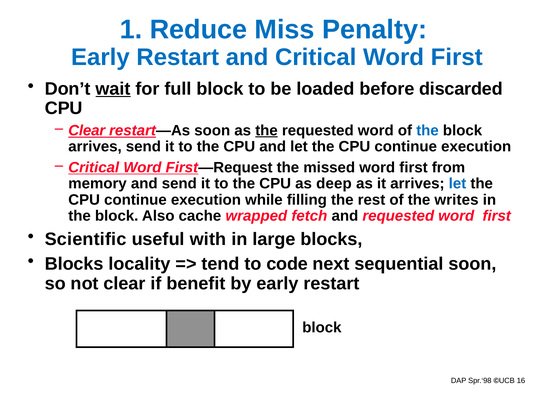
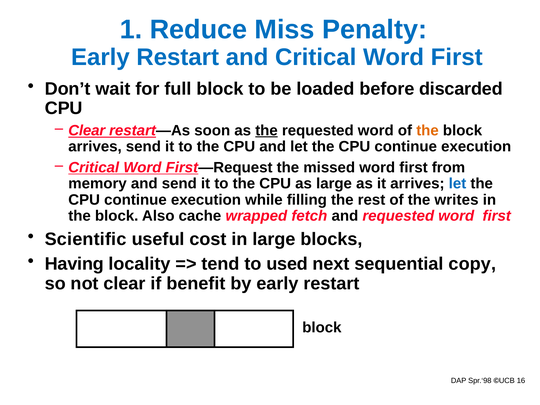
wait underline: present -> none (113, 89)
the colour: blue -> orange (427, 130)
as deep: deep -> large (334, 184)
with: with -> cost (208, 239)
Blocks: Blocks -> Having (74, 264)
code: code -> used (287, 264)
sequential soon: soon -> copy (472, 264)
